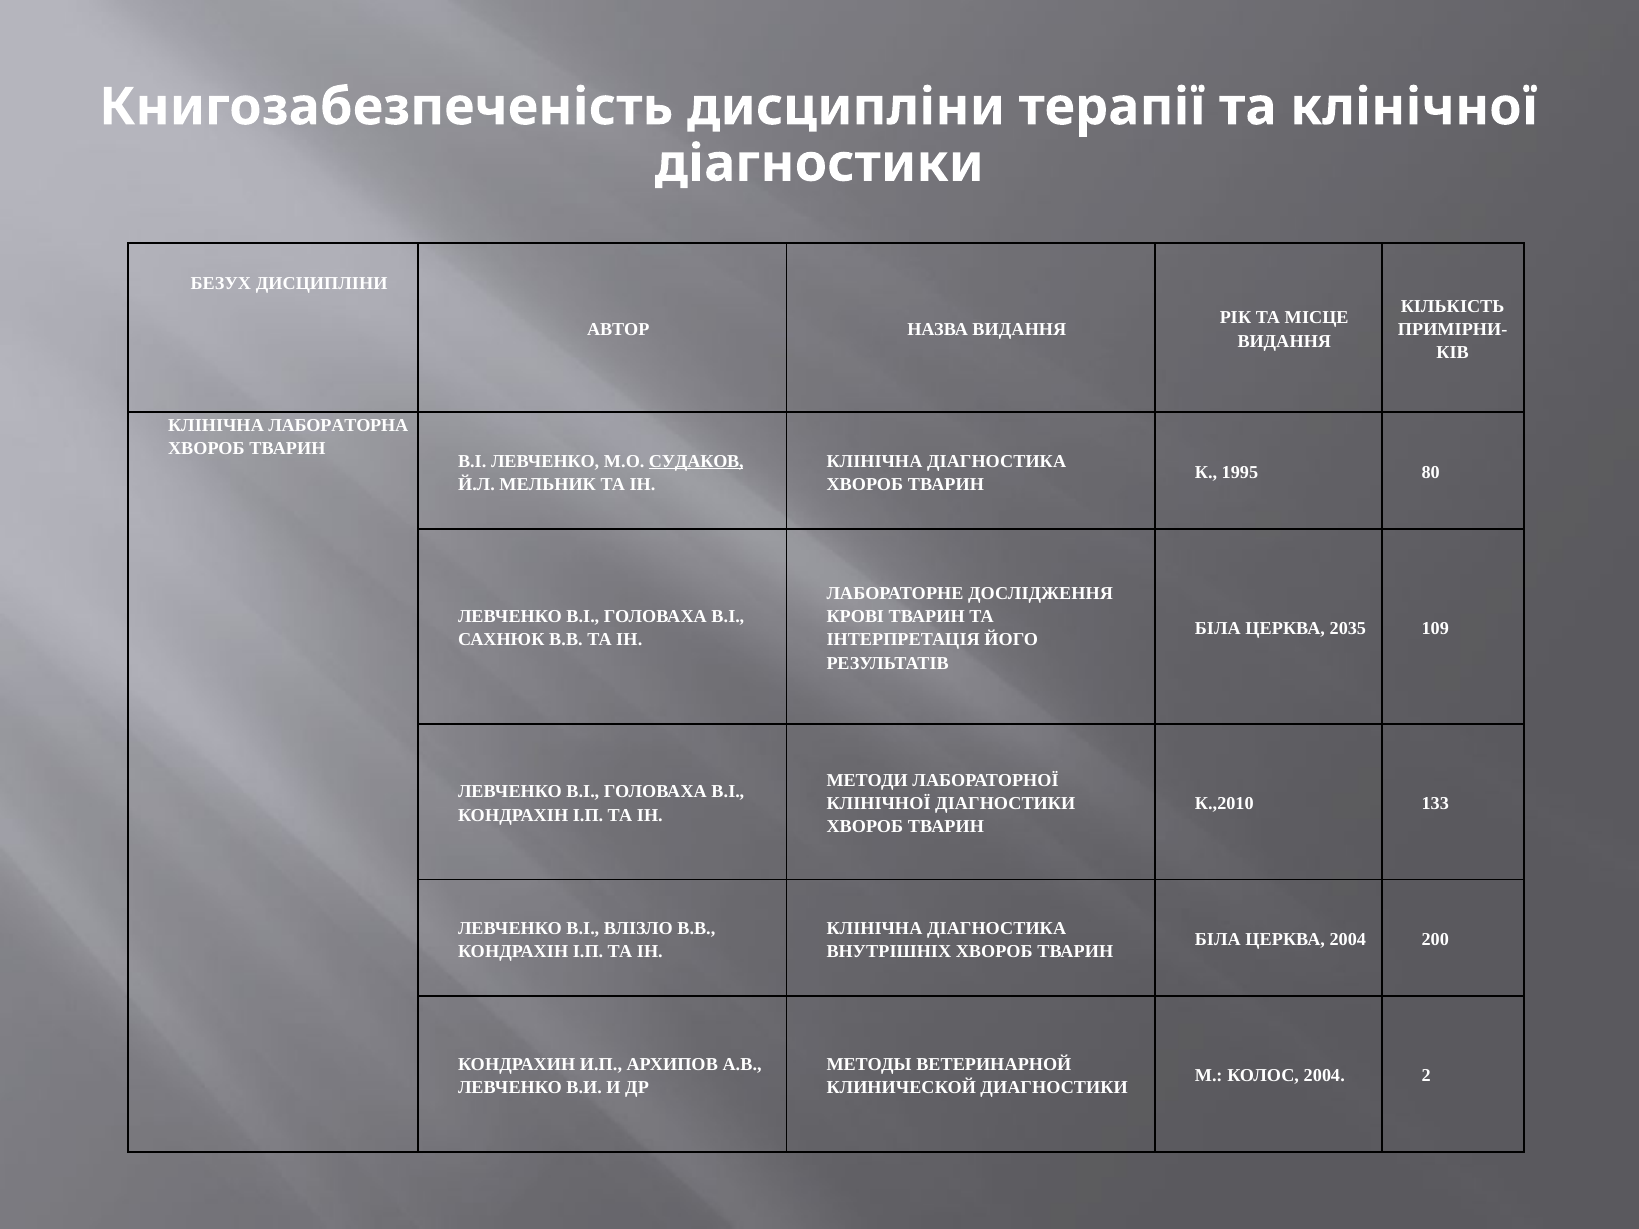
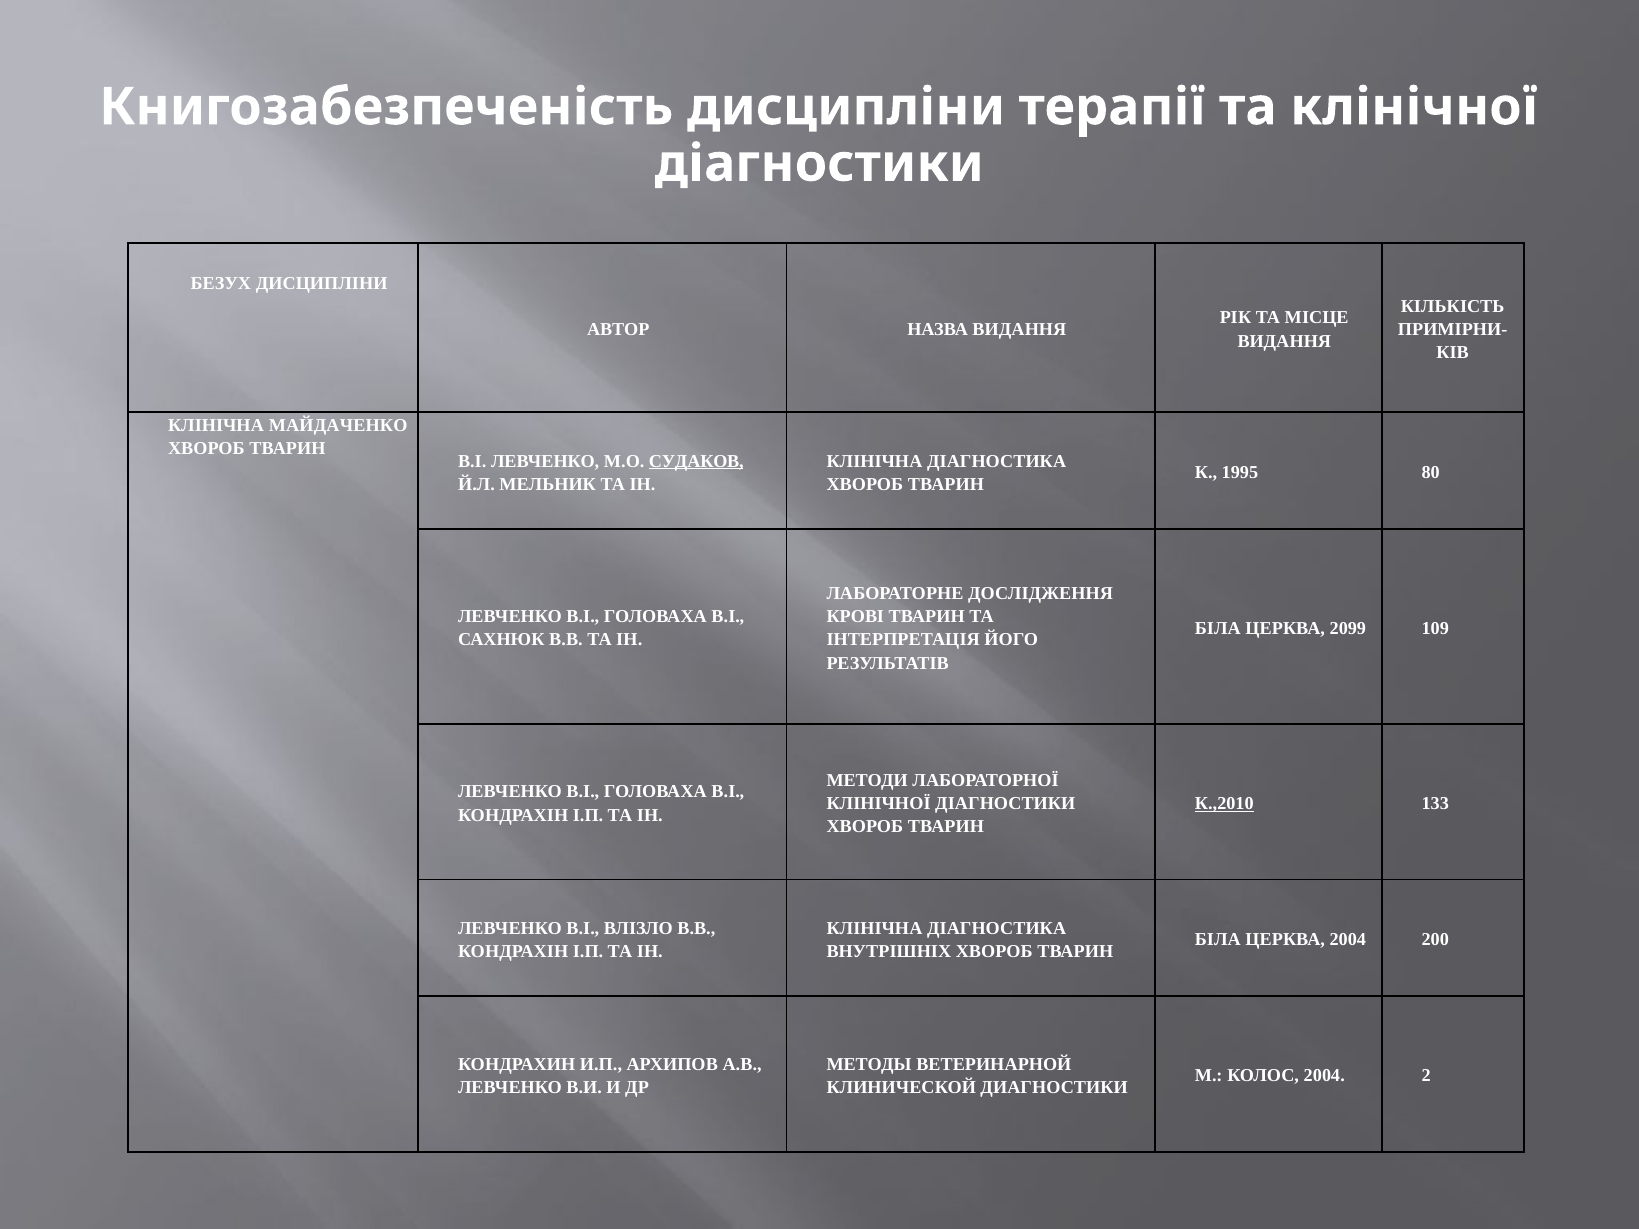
ЛАБОРАТОРНА: ЛАБОРАТОРНА -> МАЙДАЧЕНКО (338, 426)
2035: 2035 -> 2099 (1348, 628)
К.,2010 underline: none -> present (1224, 804)
